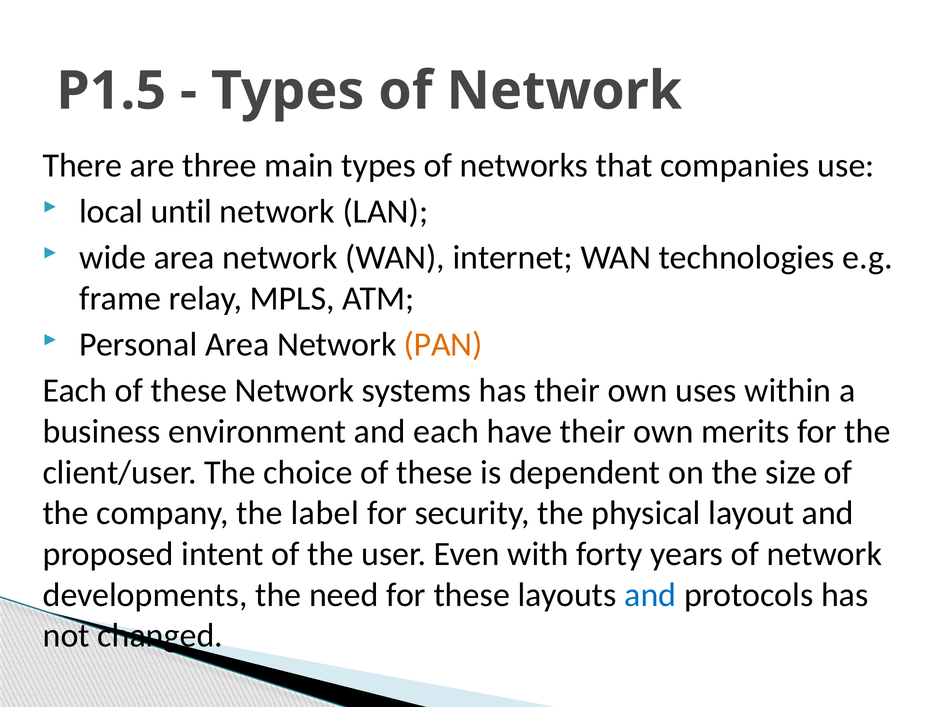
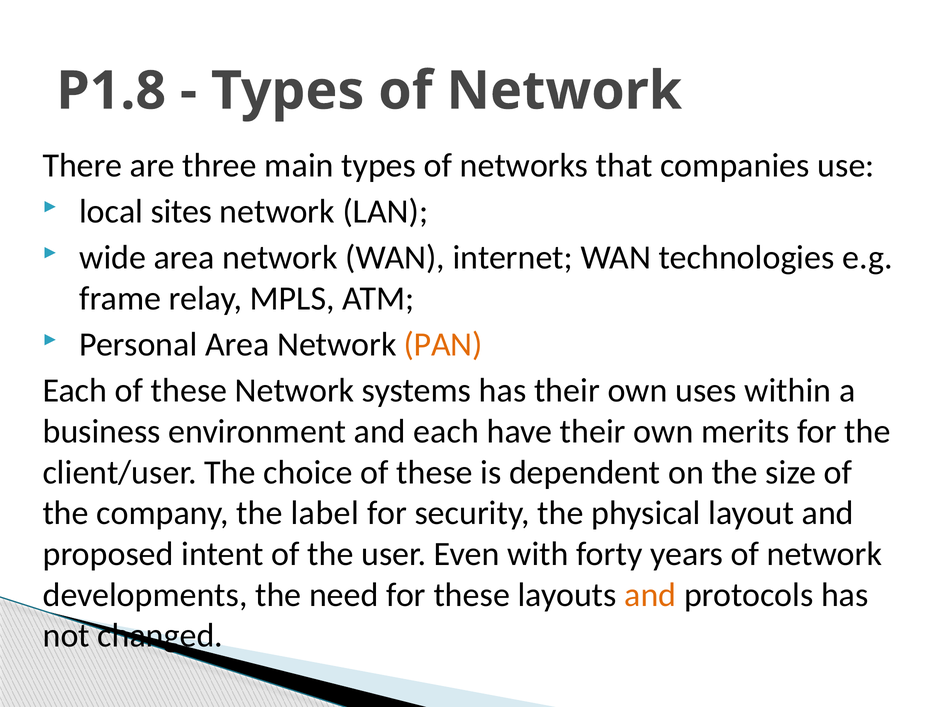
P1.5: P1.5 -> P1.8 (111, 91)
until: until -> sites (181, 212)
and colour: blue -> orange (650, 594)
